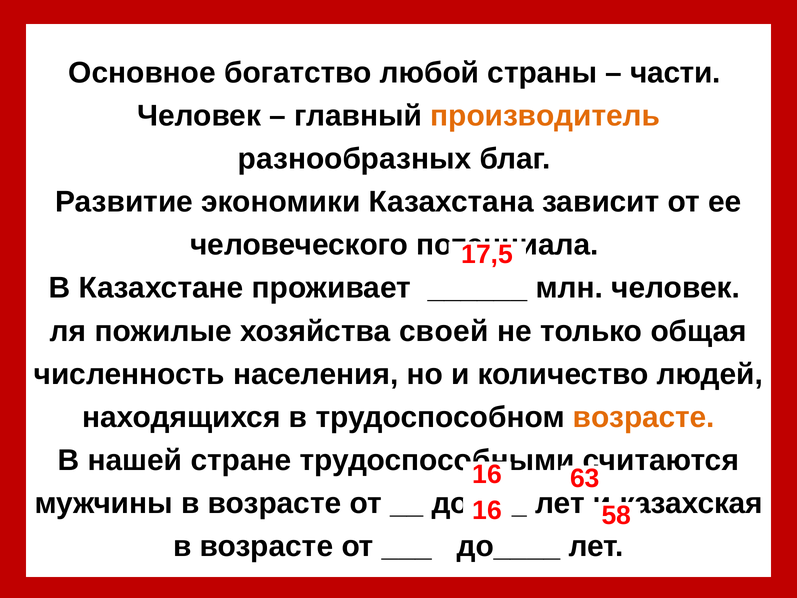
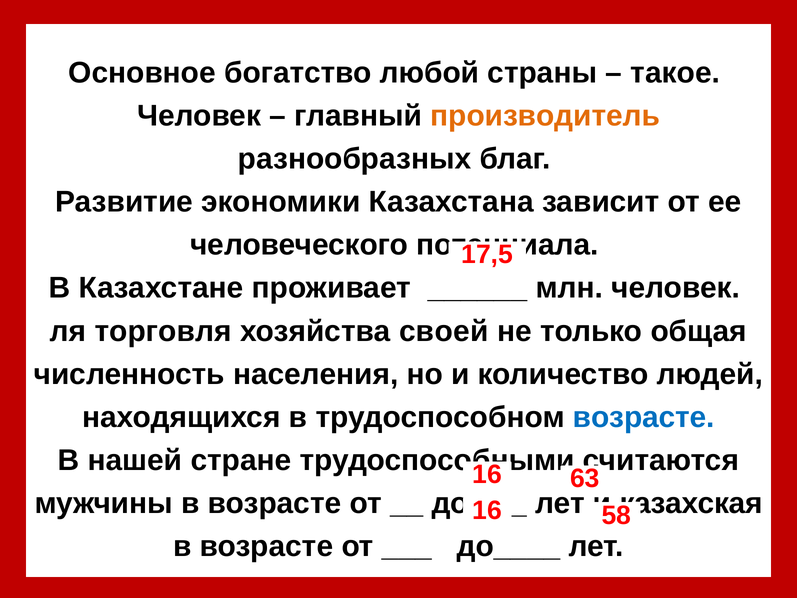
части: части -> такое (675, 73)
пожилые: пожилые -> торговля (163, 331)
возрасте colour: orange -> blue (644, 417)
